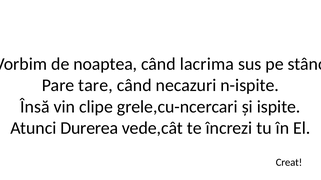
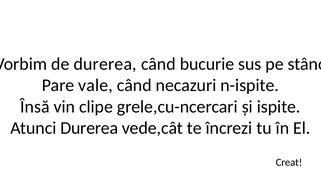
de noaptea: noaptea -> durerea (105, 64)
lacrima: lacrima -> bucurie (207, 64)
tare: tare -> vale (95, 86)
